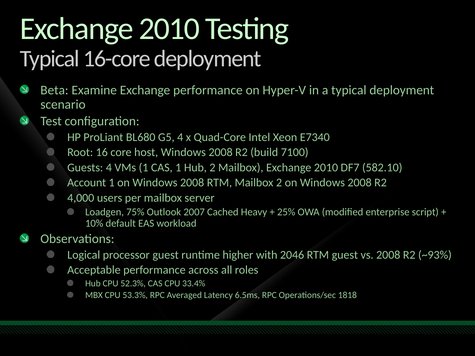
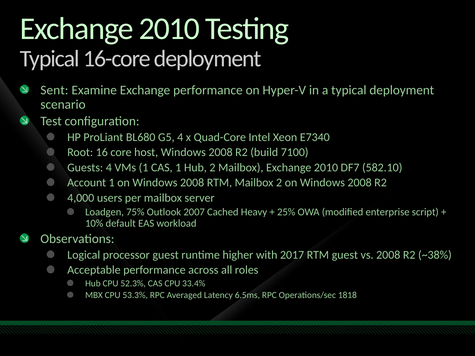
Beta: Beta -> Sent (54, 90)
2046: 2046 -> 2017 (292, 255)
~93%: ~93% -> ~38% (435, 255)
